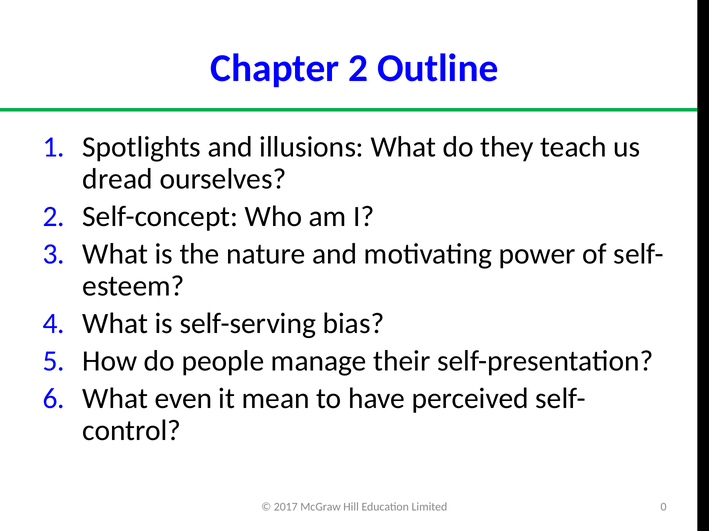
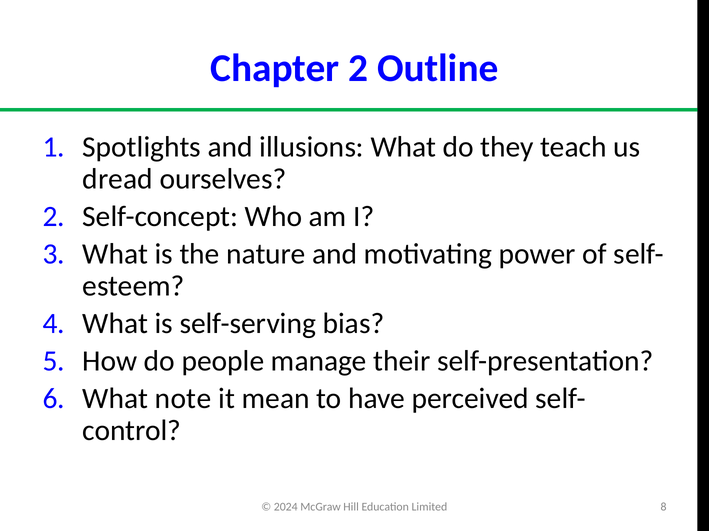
even: even -> note (183, 399)
2017: 2017 -> 2024 (286, 508)
0: 0 -> 8 (664, 508)
